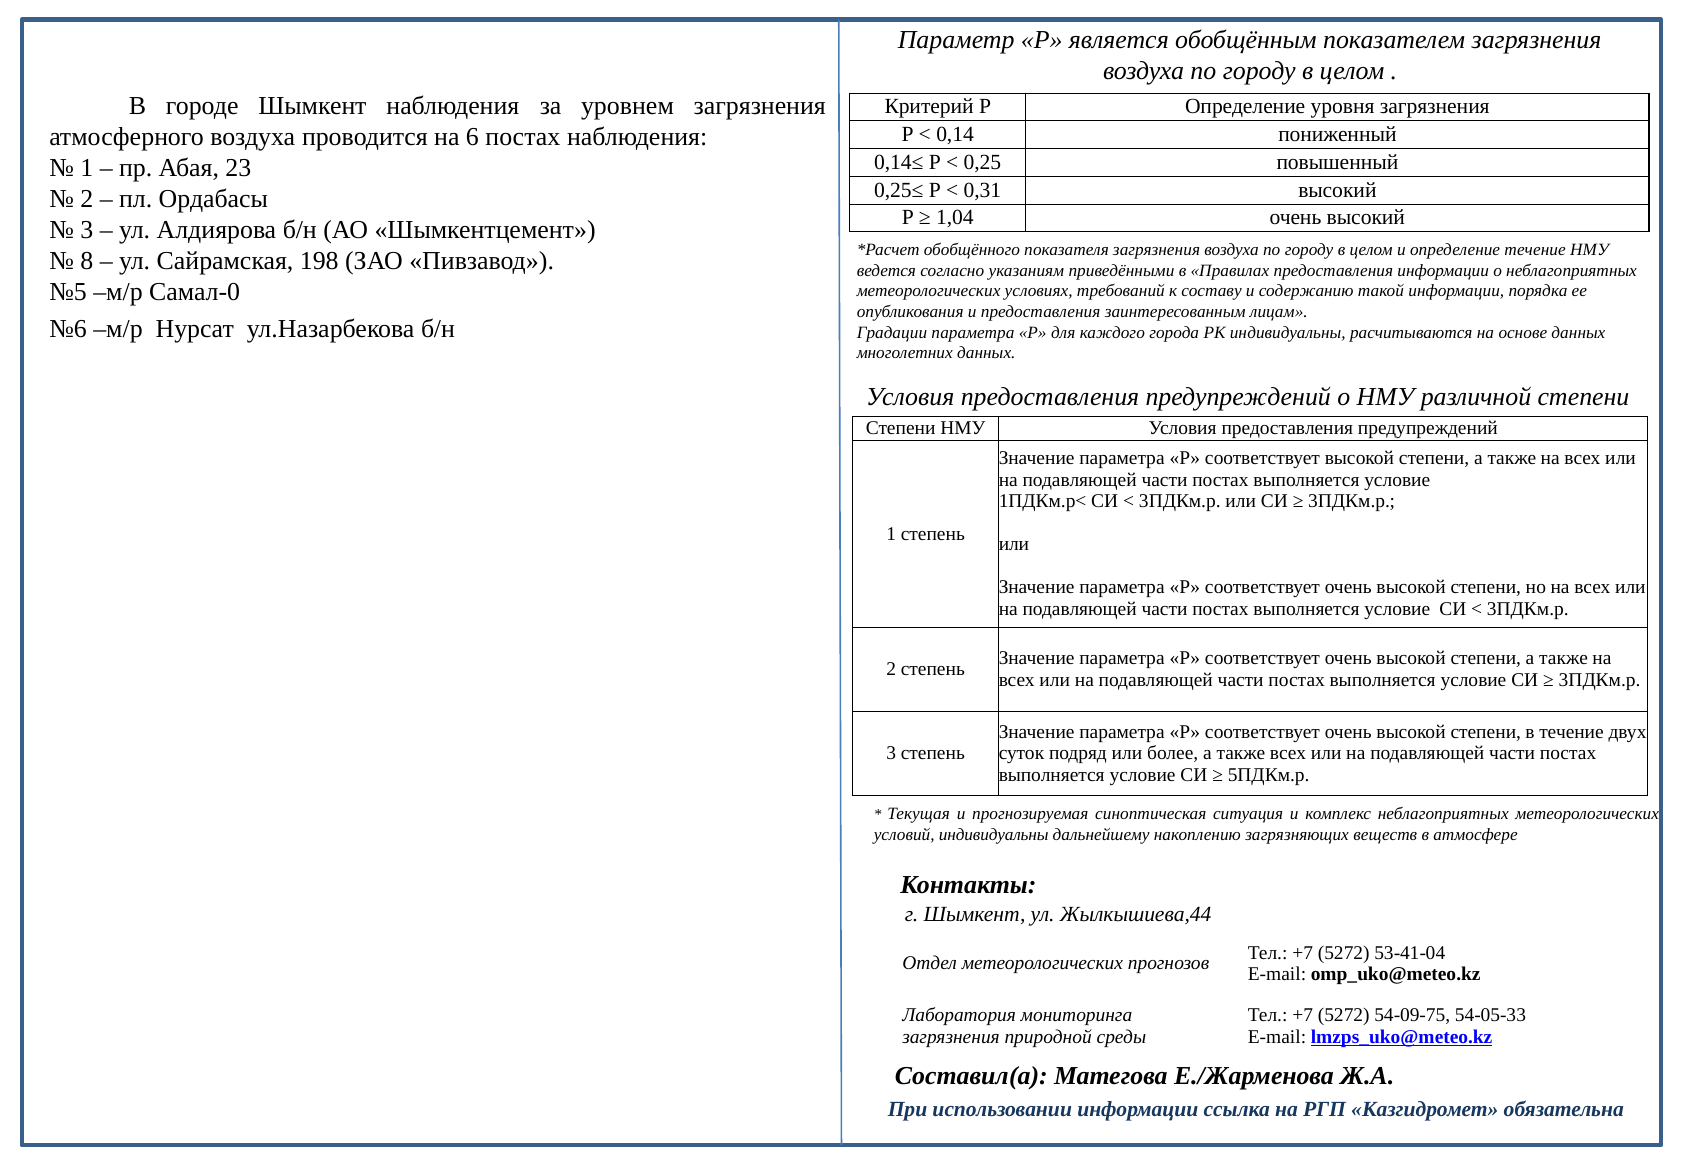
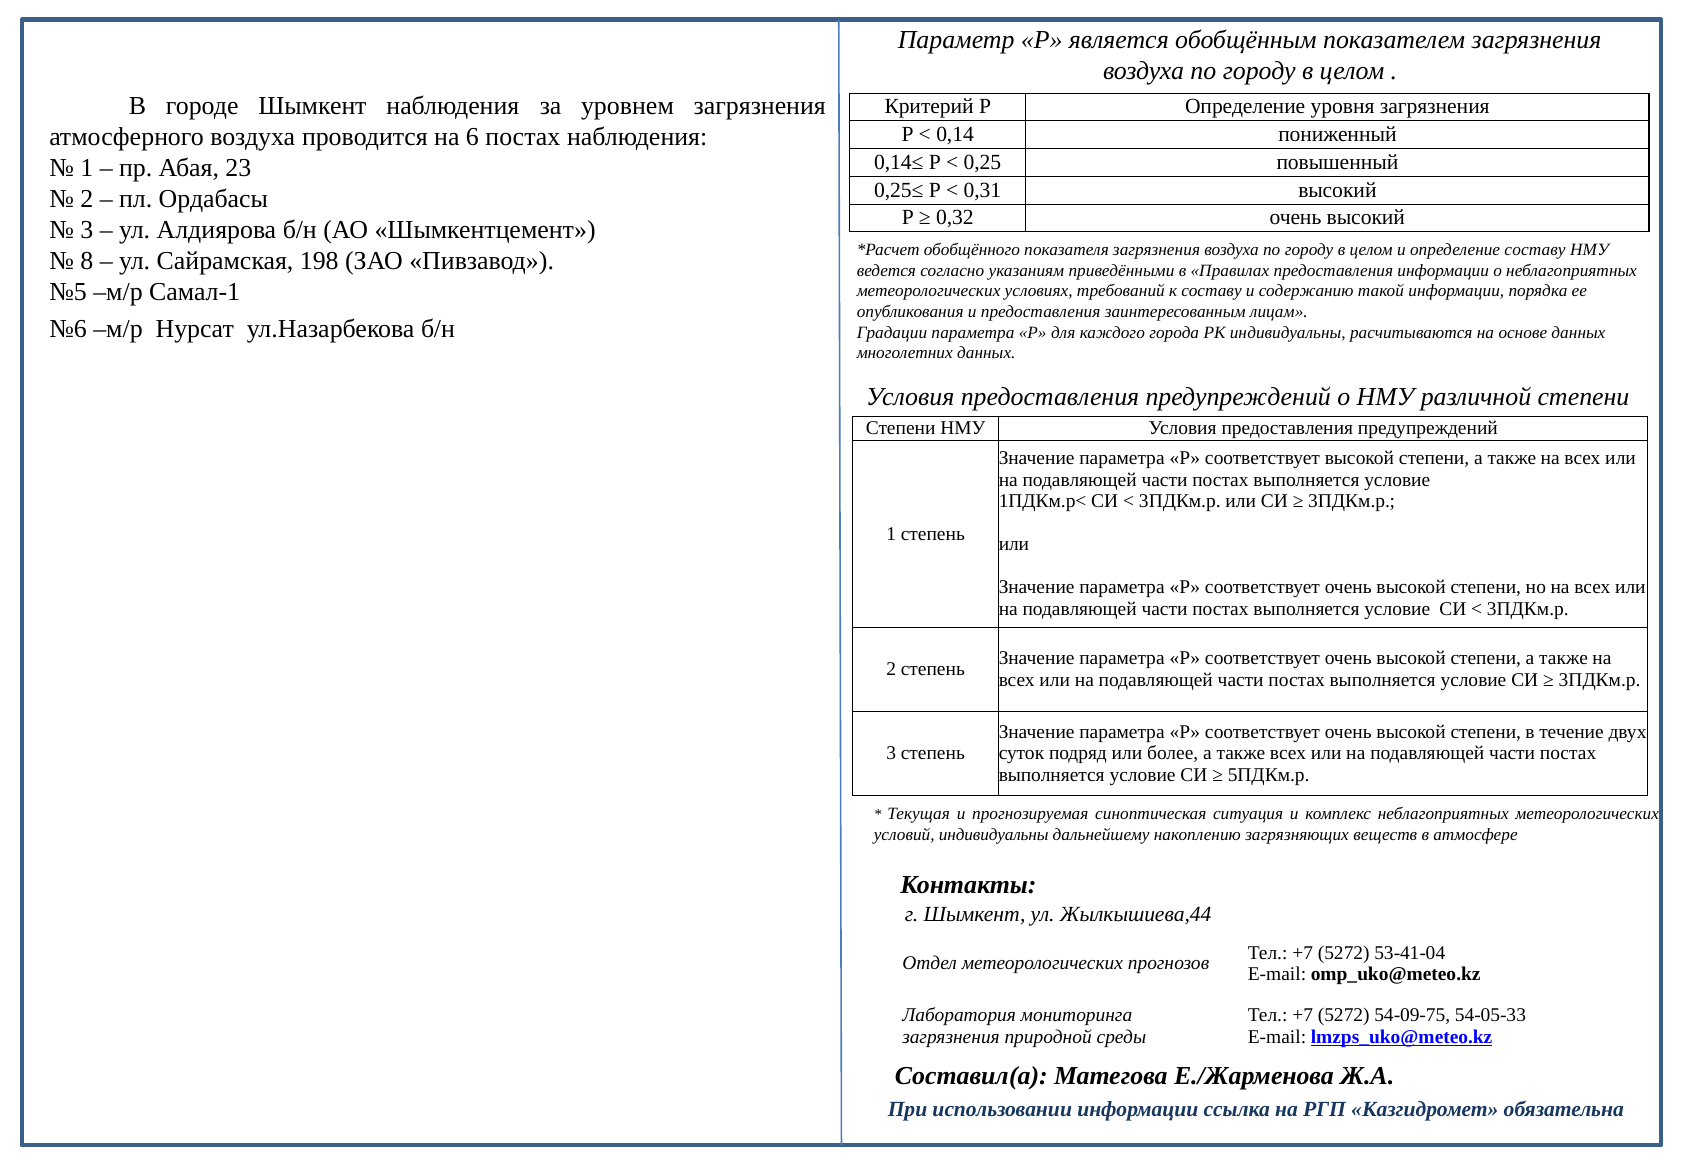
1,04: 1,04 -> 0,32 (955, 218)
определение течение: течение -> составу (1535, 250)
Самал-0: Самал-0 -> Самал-1 (195, 292)
